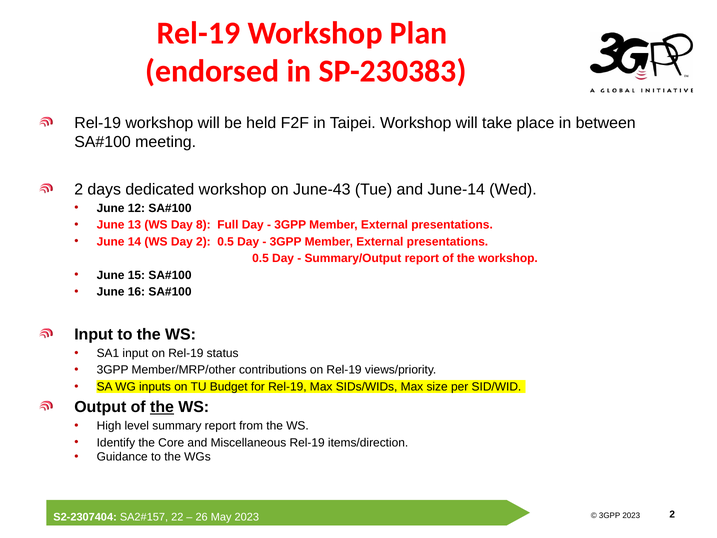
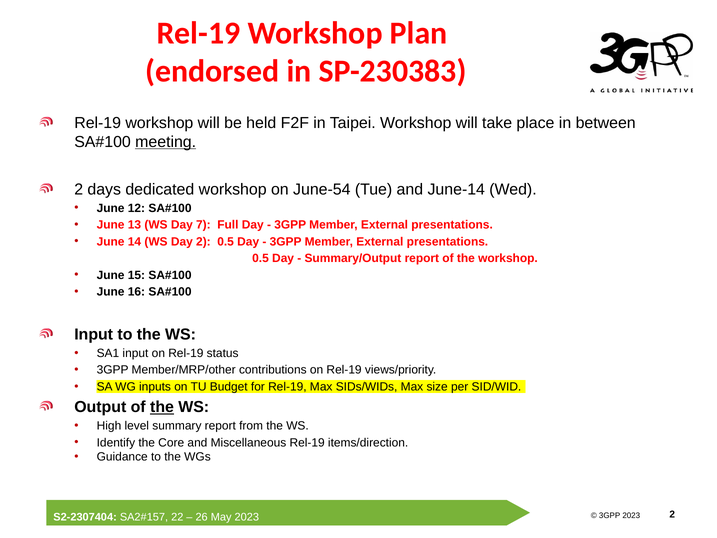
meeting underline: none -> present (166, 142)
June-43: June-43 -> June-54 (322, 189)
8: 8 -> 7 (203, 225)
